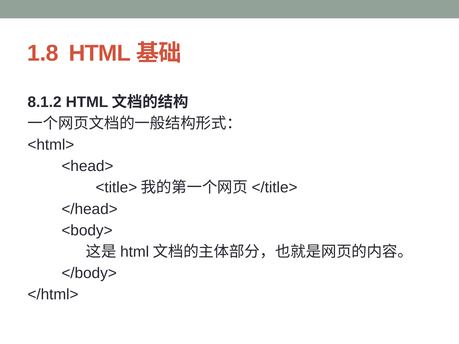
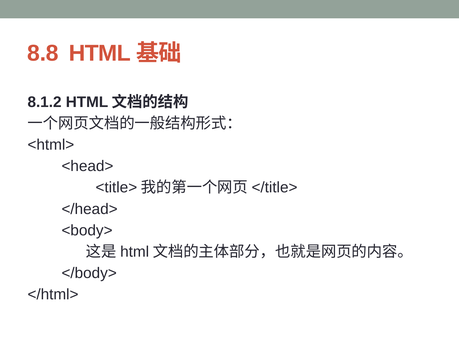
1.8: 1.8 -> 8.8 (43, 53)
